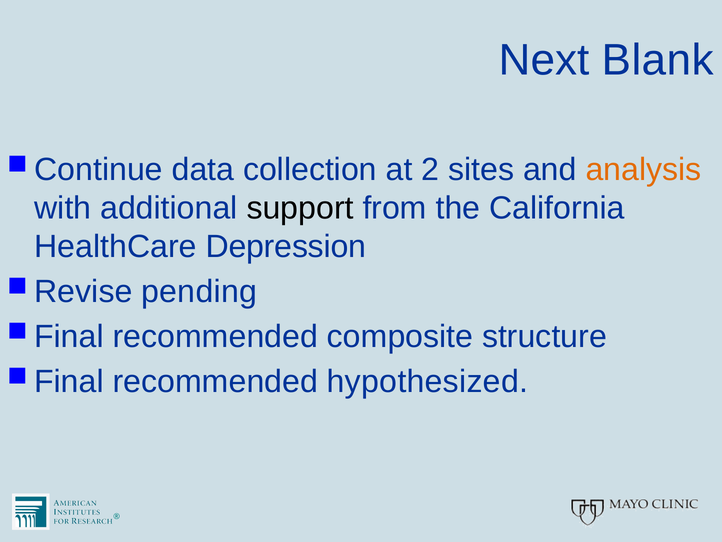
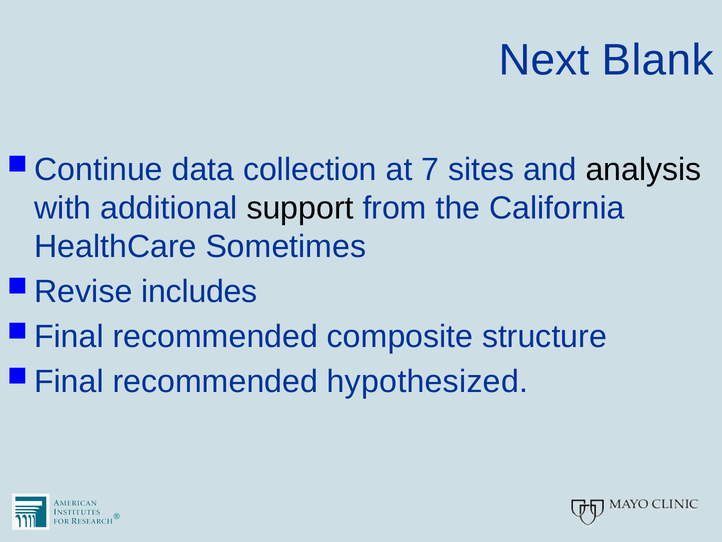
2: 2 -> 7 (430, 170)
analysis colour: orange -> black (644, 170)
Depression: Depression -> Sometimes (286, 247)
pending: pending -> includes (199, 291)
